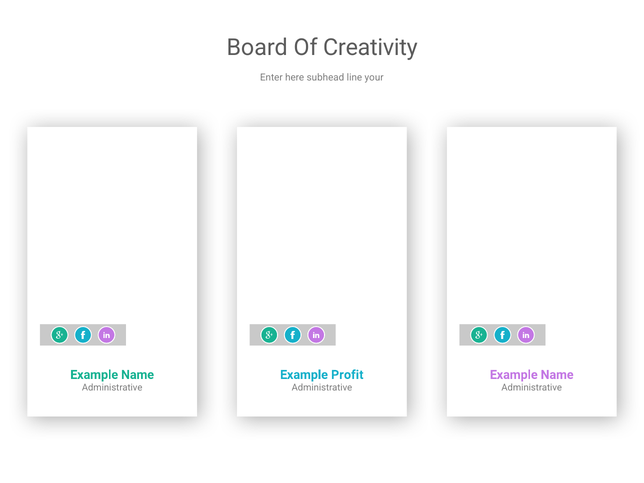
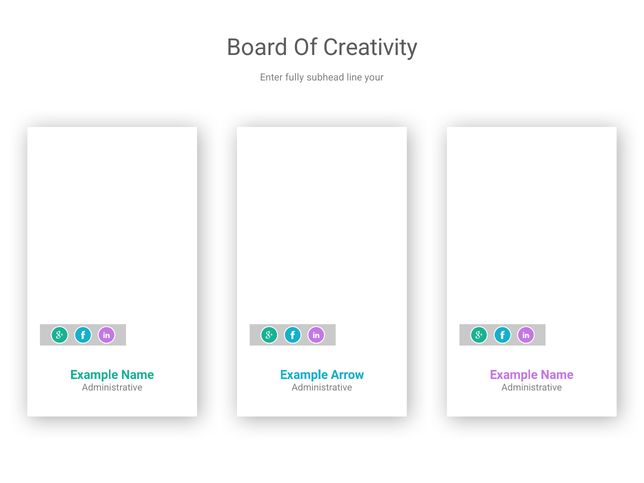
here: here -> fully (295, 77)
Profit: Profit -> Arrow (347, 375)
